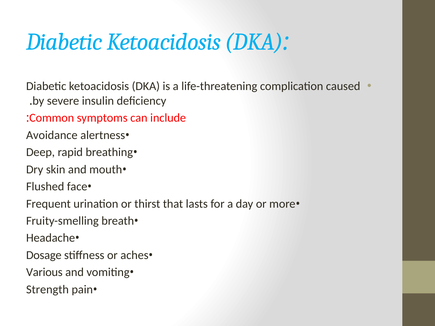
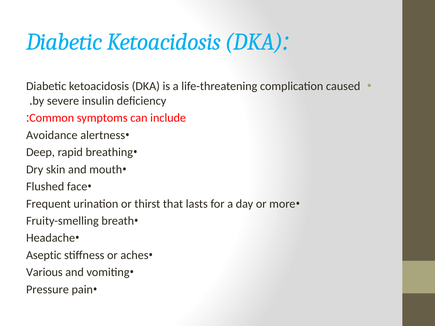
Dosage: Dosage -> Aseptic (44, 255)
Strength: Strength -> Pressure (47, 290)
